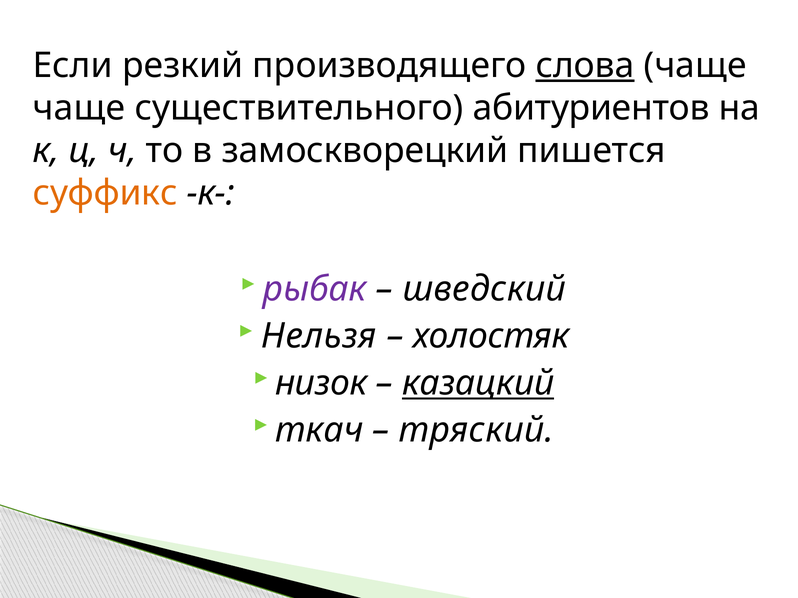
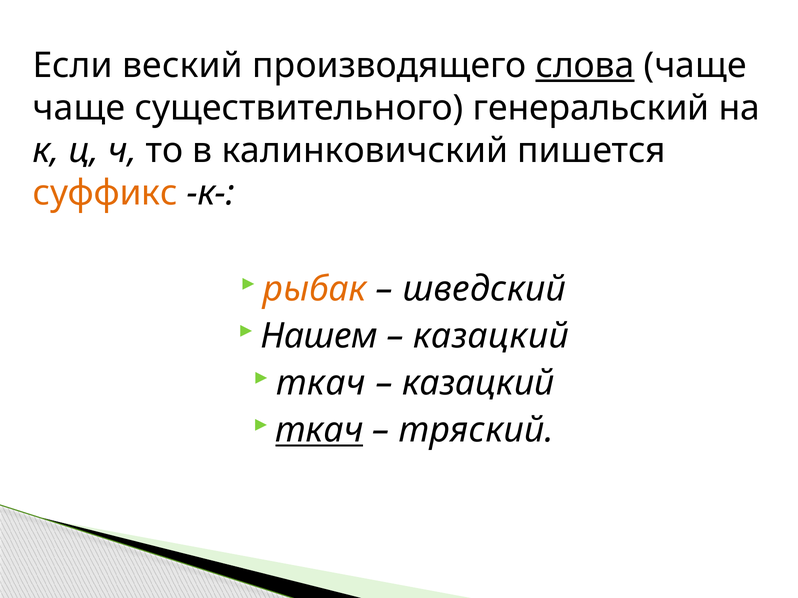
резкий: резкий -> веский (183, 66)
абитуриентов: абитуриентов -> генеральский (591, 108)
замоскворецкий: замоскворецкий -> калинковичский (365, 151)
рыбак colour: purple -> orange (315, 290)
Нельзя: Нельзя -> Нашем (319, 337)
холостяк: холостяк -> казацкий (491, 337)
низок: низок -> ткач (321, 384)
казацкий underline: present -> none (478, 384)
ткач underline: none -> present (319, 431)
